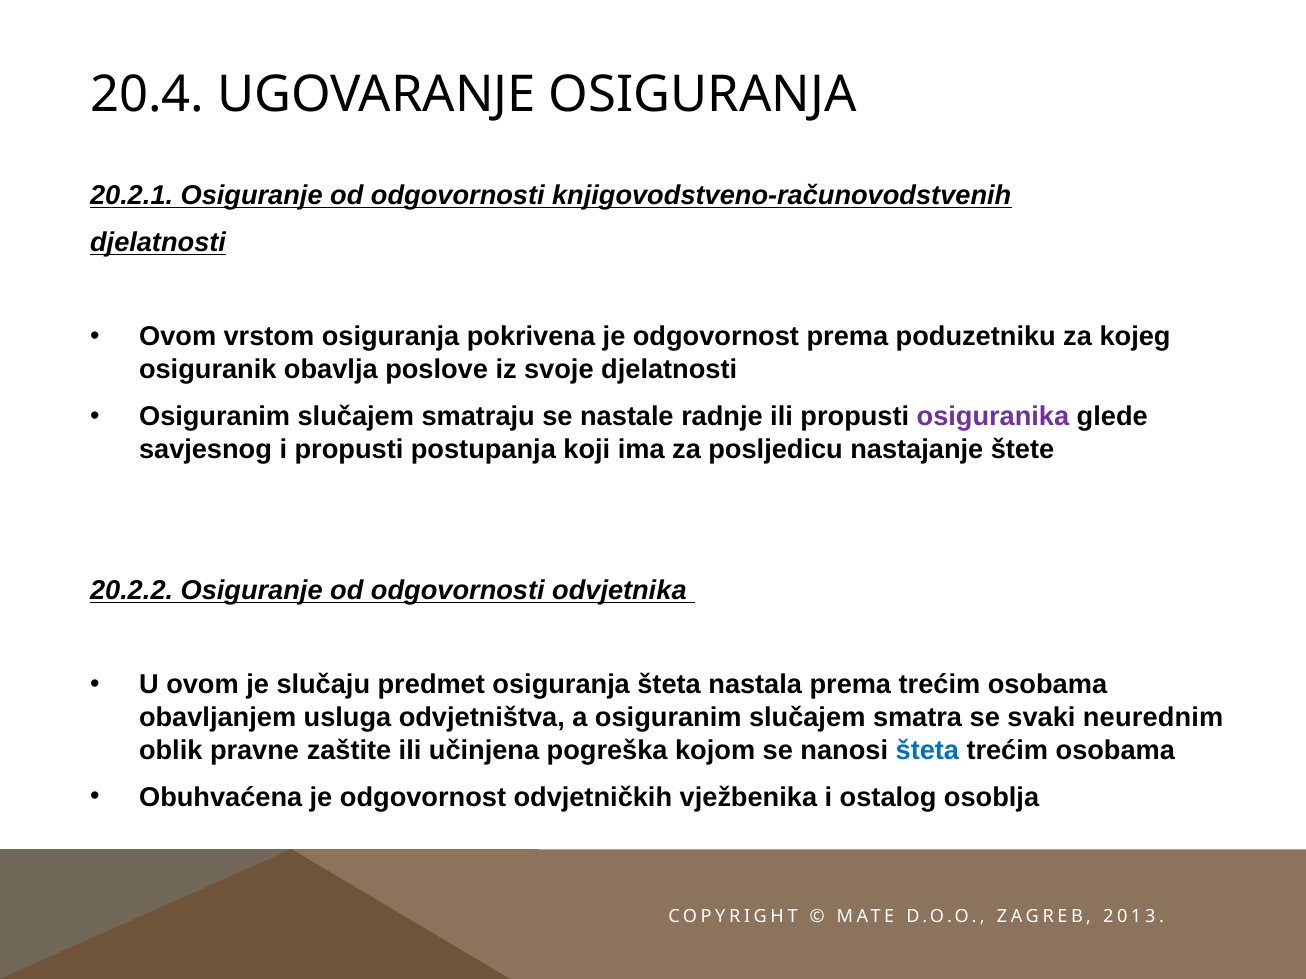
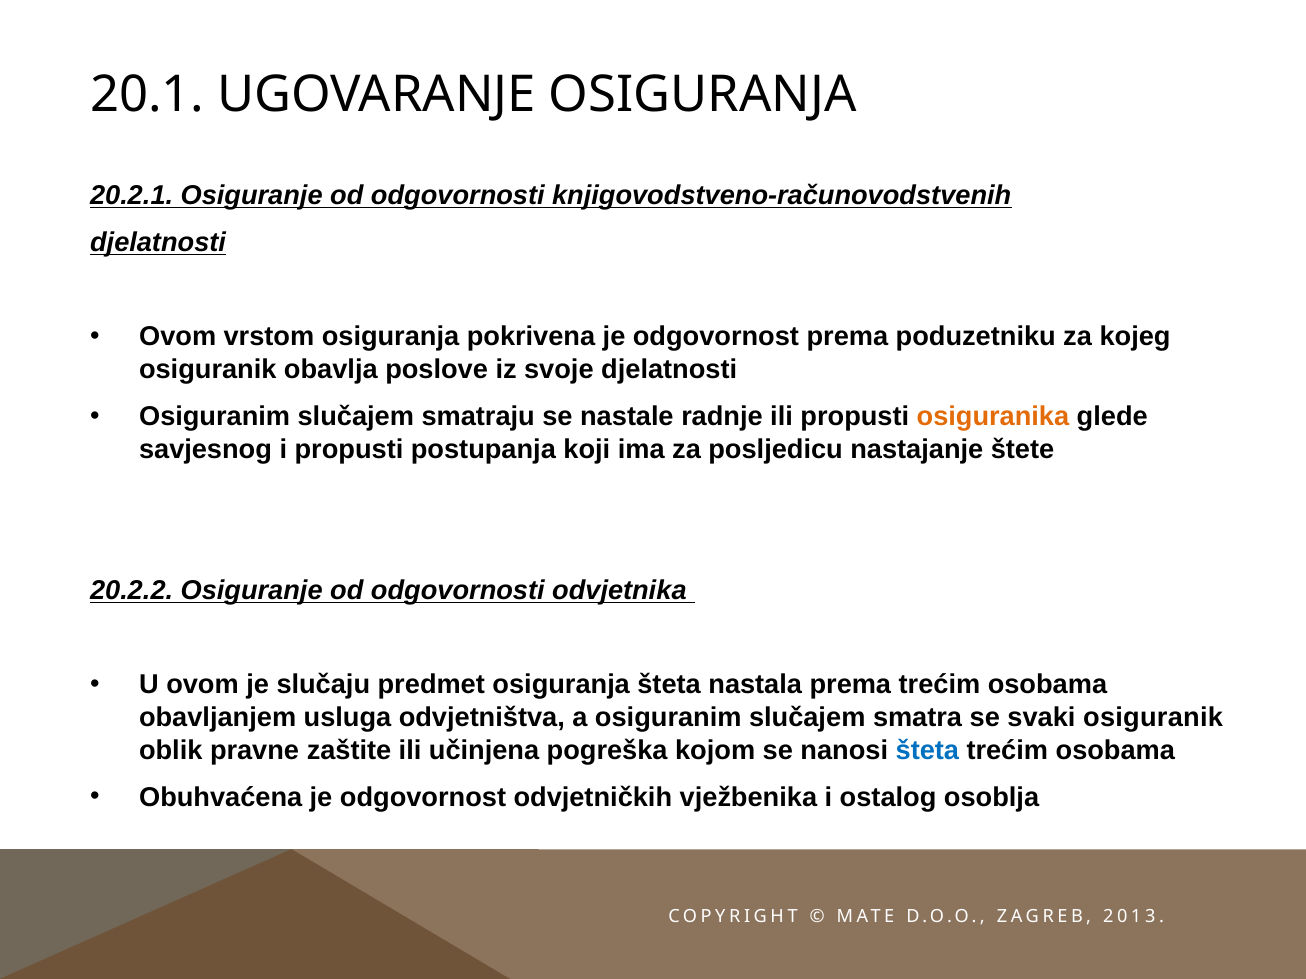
20.4: 20.4 -> 20.1 (147, 95)
osiguranika colour: purple -> orange (993, 417)
svaki neurednim: neurednim -> osiguranik (1153, 718)
